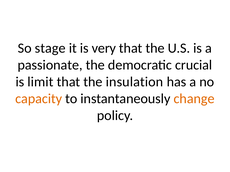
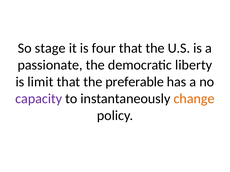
very: very -> four (104, 48)
crucial: crucial -> liberty (194, 65)
insulation: insulation -> preferable (135, 82)
capacity colour: orange -> purple (39, 99)
